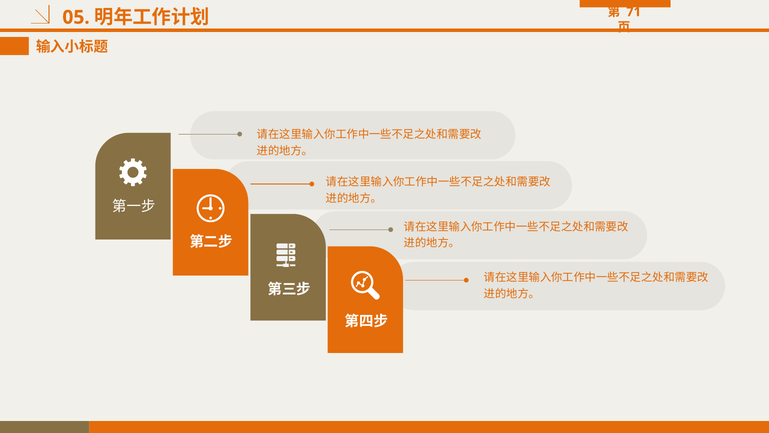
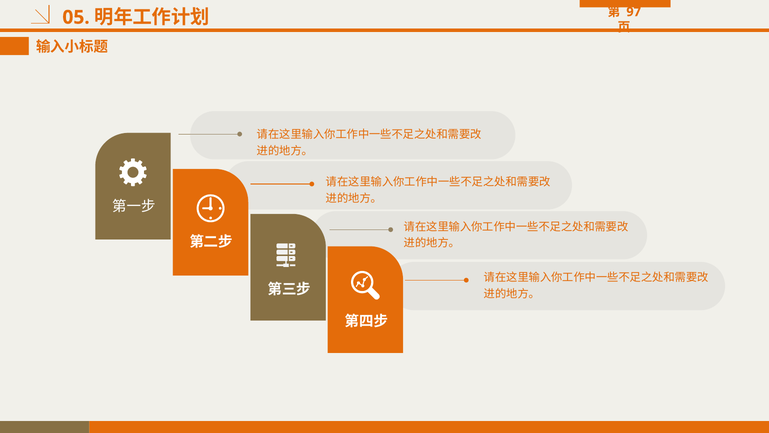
71: 71 -> 97 (634, 12)
